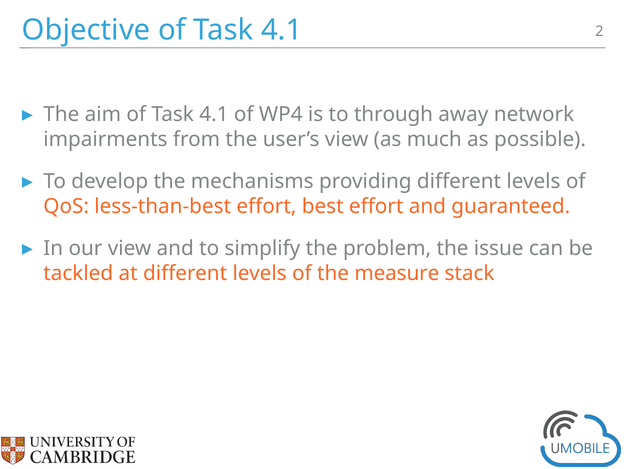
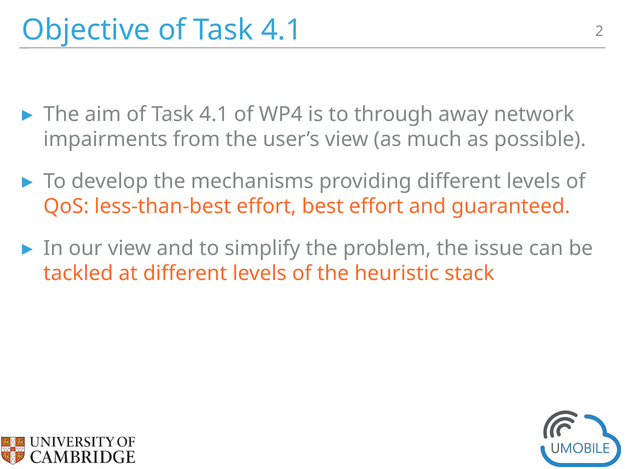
measure: measure -> heuristic (397, 273)
